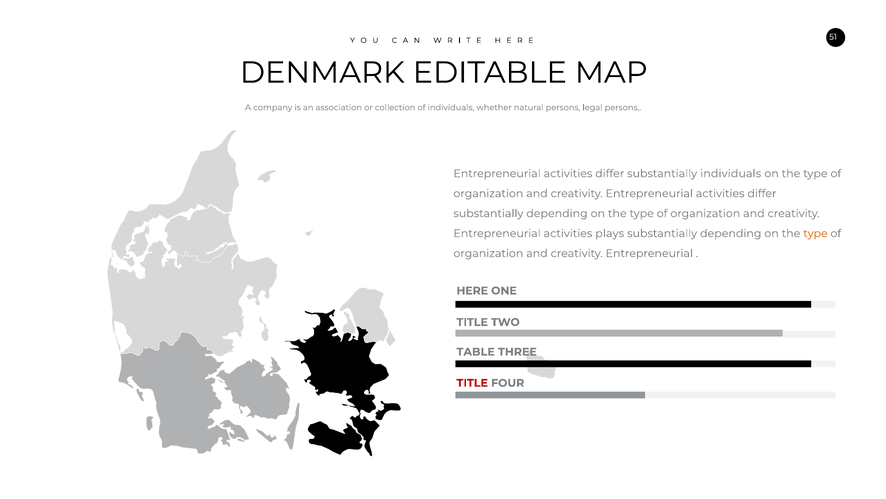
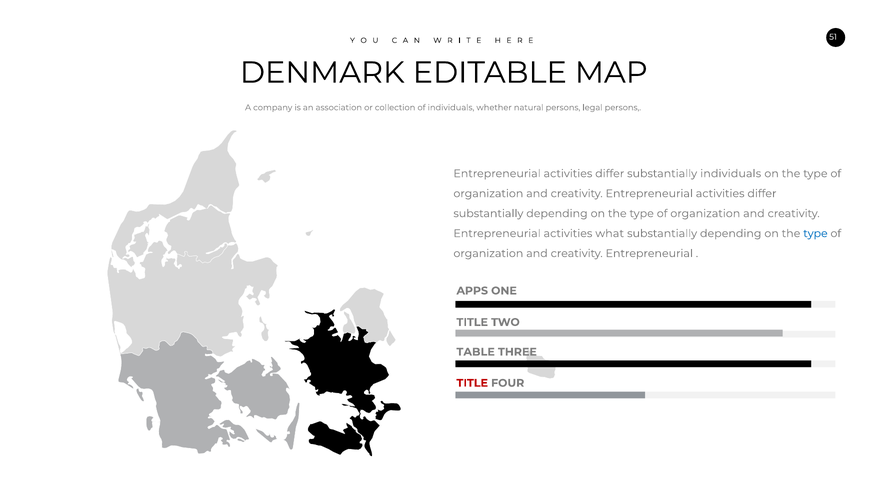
plays: plays -> what (610, 233)
type colour: orange -> blue (815, 233)
HERE: HERE -> APPS (472, 290)
